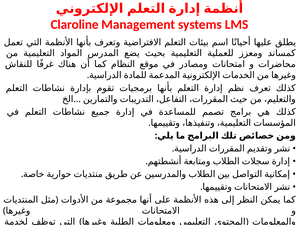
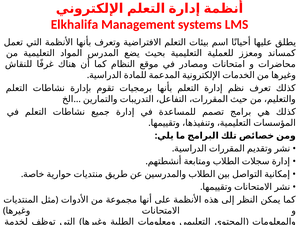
Claroline: Claroline -> Elkhalifa (75, 24)
